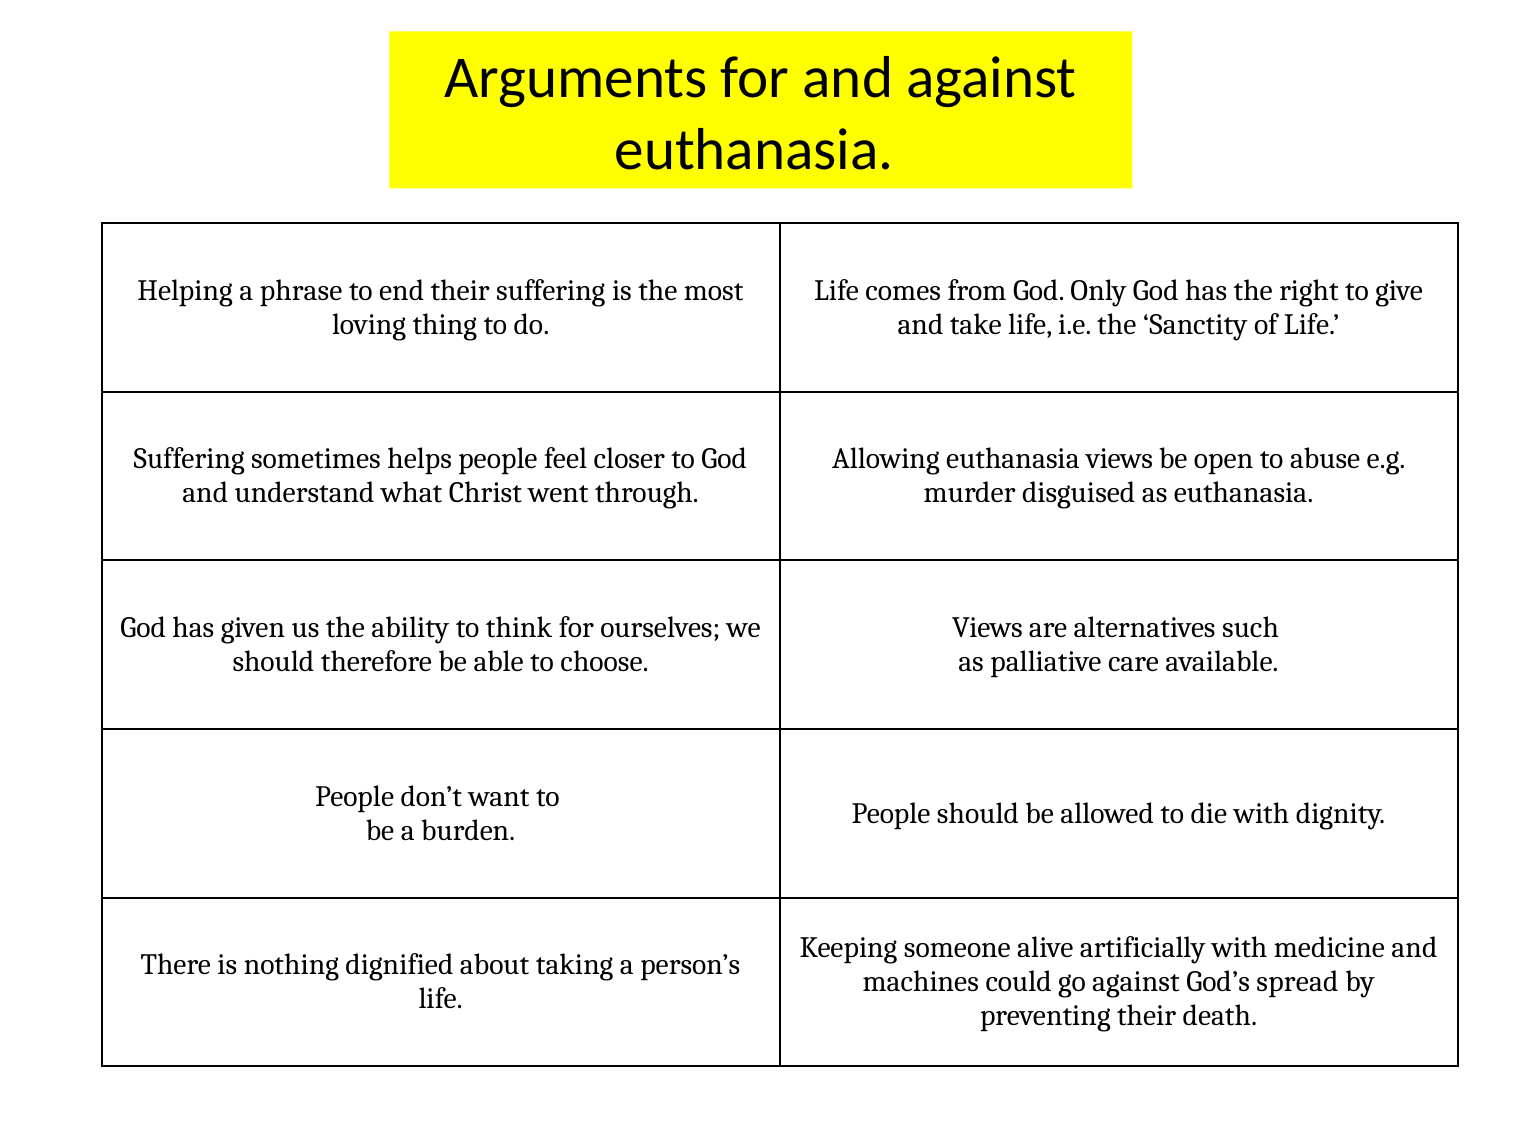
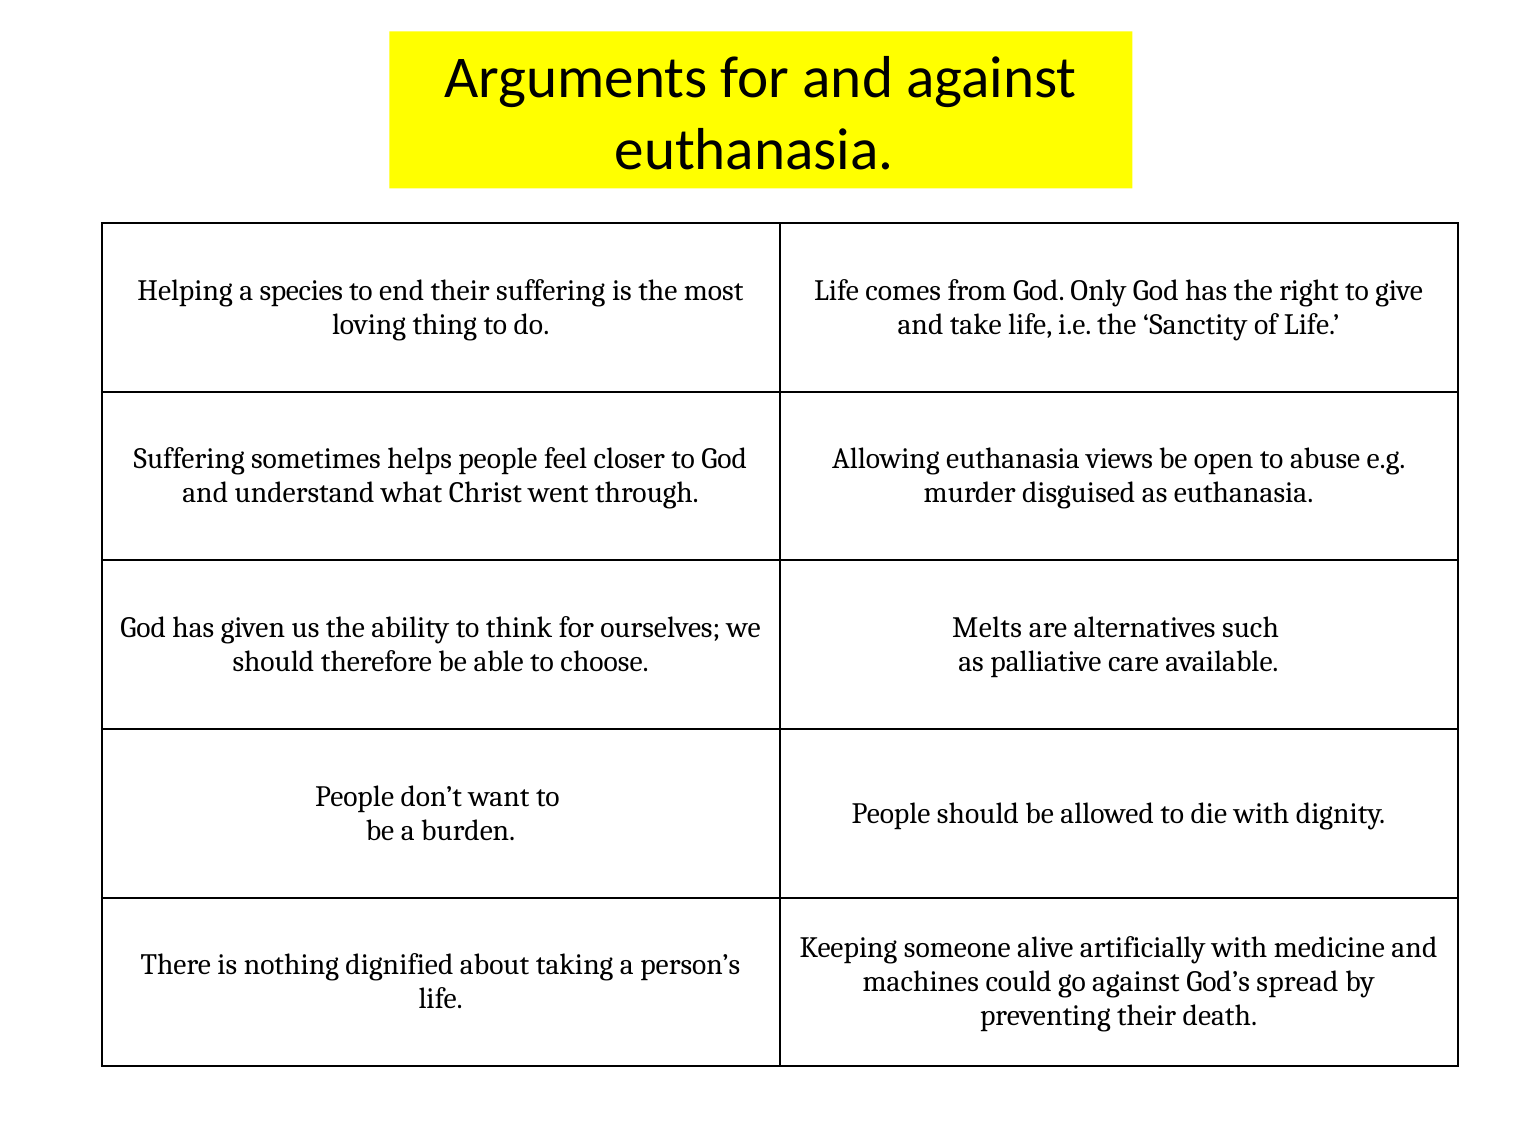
phrase: phrase -> species (301, 290)
Views: Views -> Melts (987, 628)
